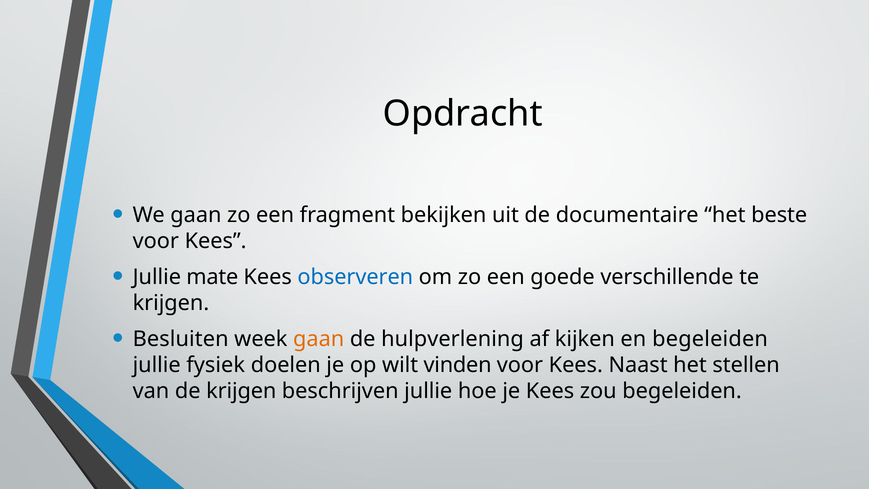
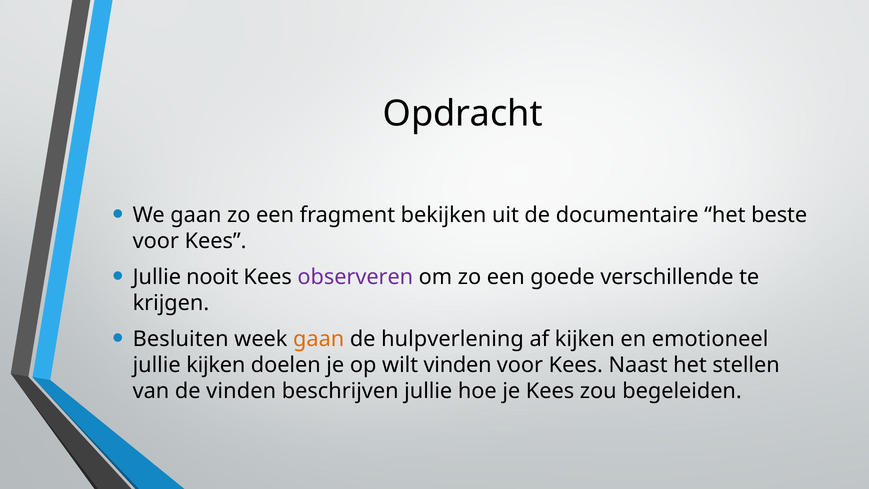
mate: mate -> nooit (212, 277)
observeren colour: blue -> purple (355, 277)
en begeleiden: begeleiden -> emotioneel (710, 339)
jullie fysiek: fysiek -> kijken (216, 365)
de krijgen: krijgen -> vinden (241, 391)
